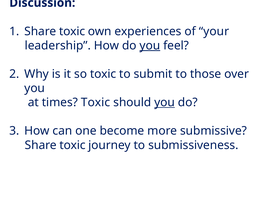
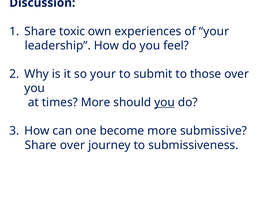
you underline: present -> none (150, 46)
so toxic: toxic -> your (103, 74)
times Toxic: Toxic -> More (96, 103)
toxic: toxic -> over (72, 145)
